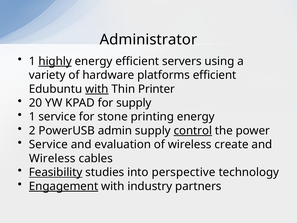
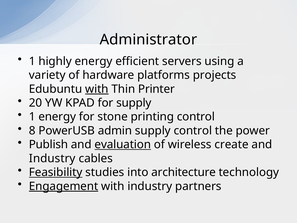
highly underline: present -> none (55, 61)
platforms efficient: efficient -> projects (215, 75)
1 service: service -> energy (57, 117)
printing energy: energy -> control (196, 117)
2: 2 -> 8 (32, 131)
control underline: present -> none (193, 131)
Service: Service -> Publish (48, 144)
evaluation underline: none -> present (123, 144)
Wireless: Wireless -> Industry (52, 158)
perspective: perspective -> architecture (184, 172)
